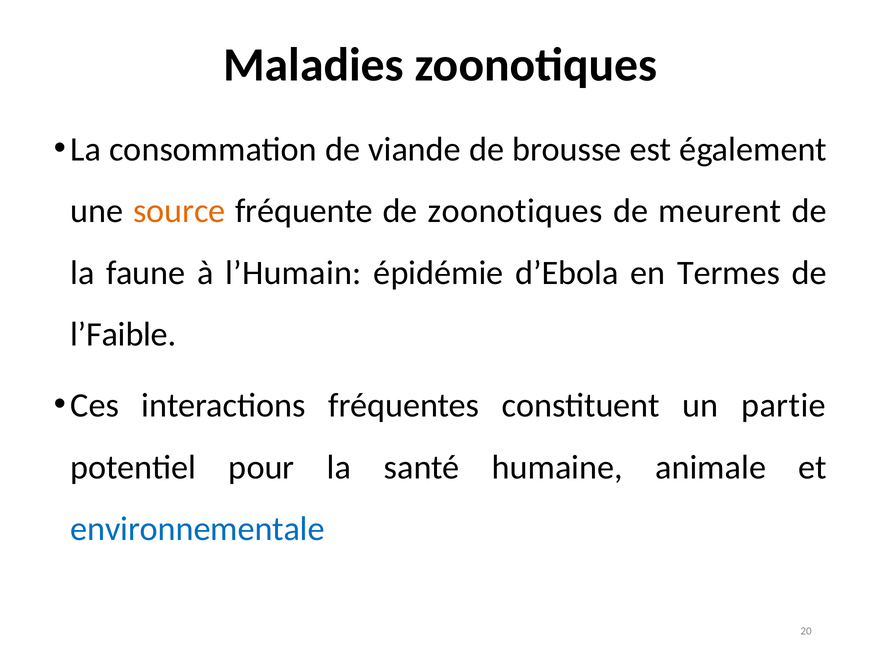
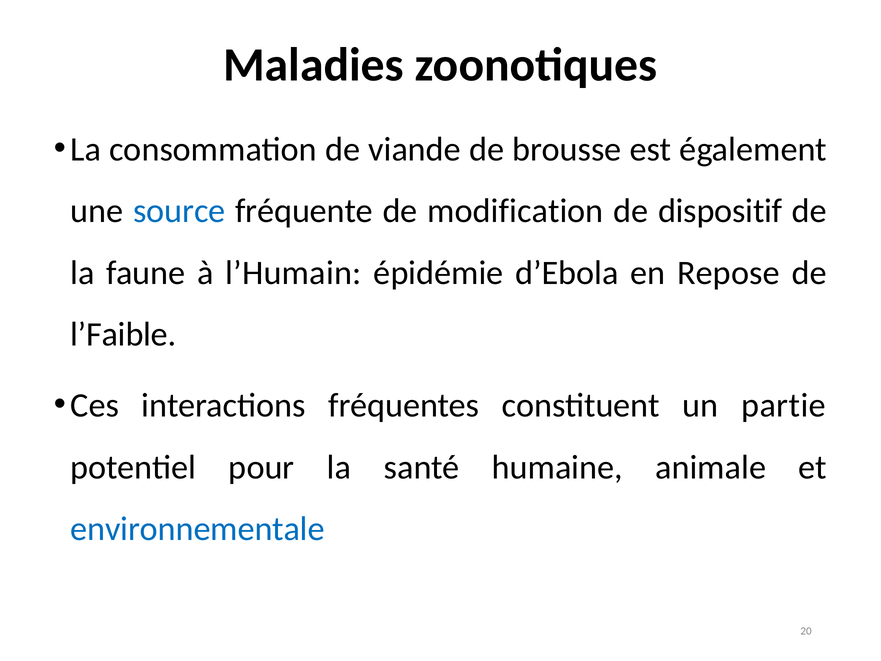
source colour: orange -> blue (179, 211)
de zoonotiques: zoonotiques -> modification (515, 211)
meurent: meurent -> dispositif (720, 211)
Termes: Termes -> Repose (728, 273)
